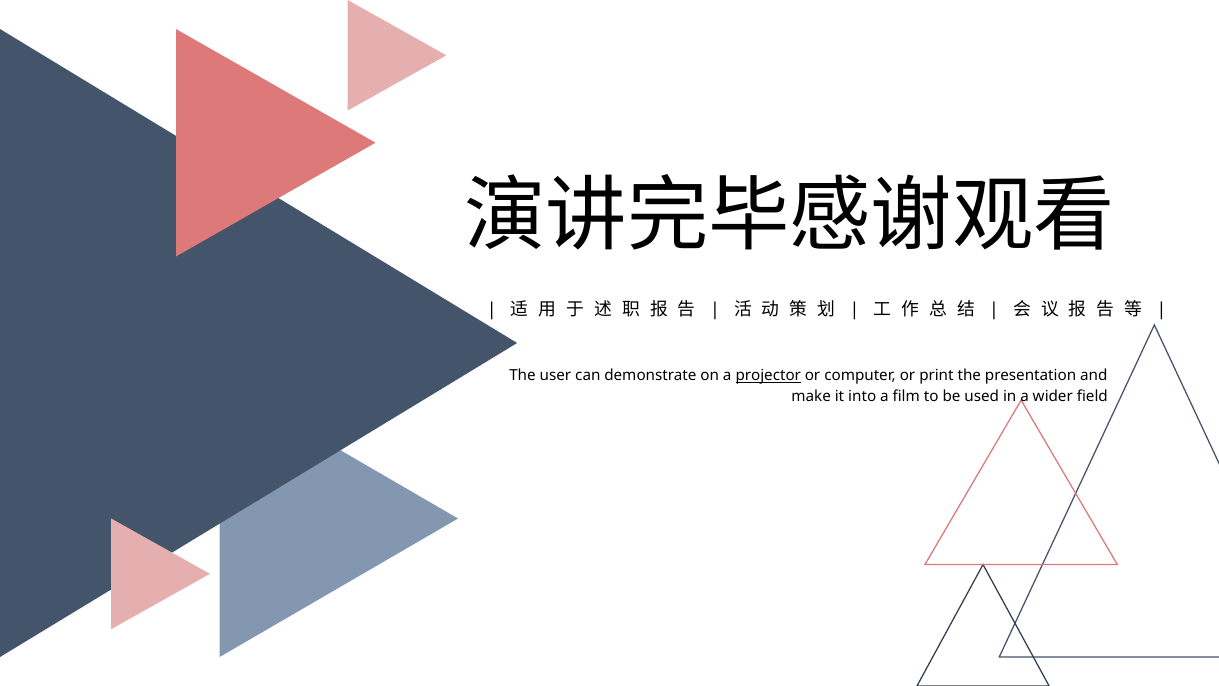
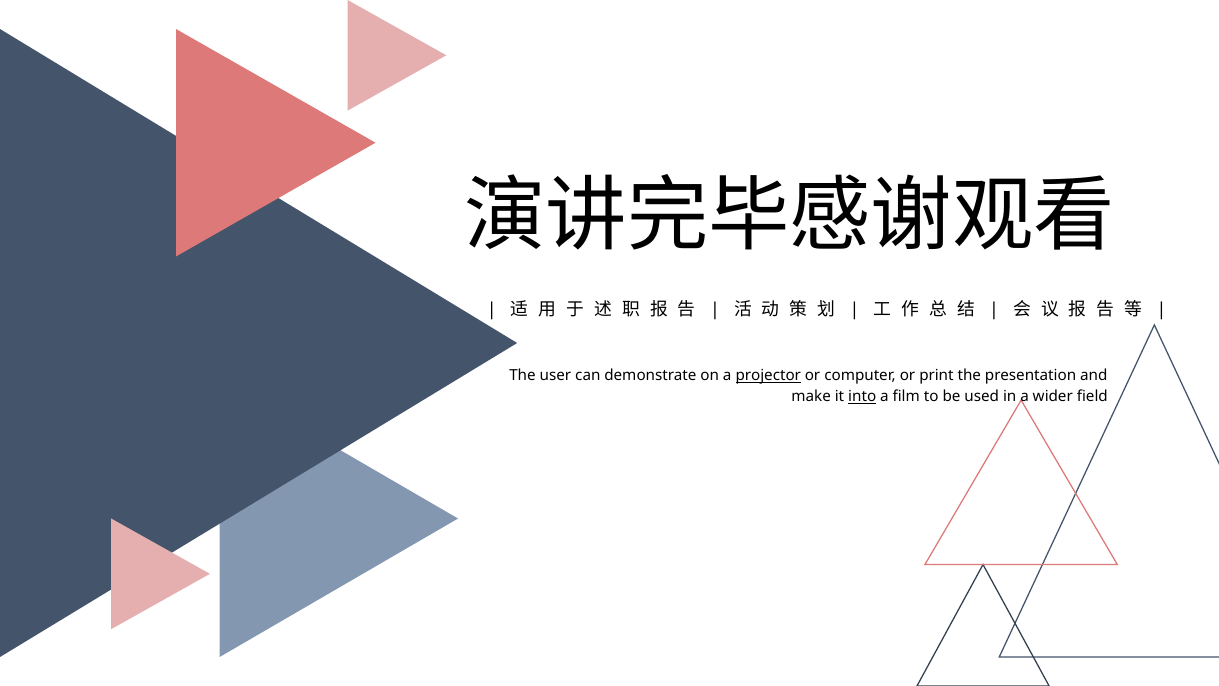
into underline: none -> present (862, 397)
